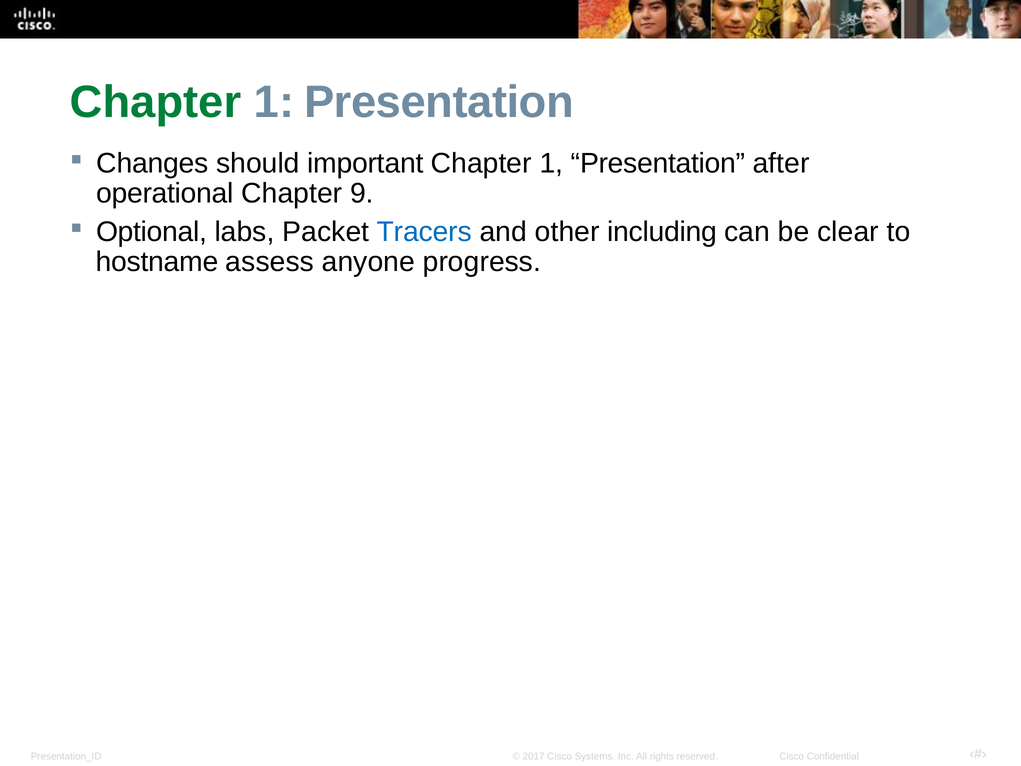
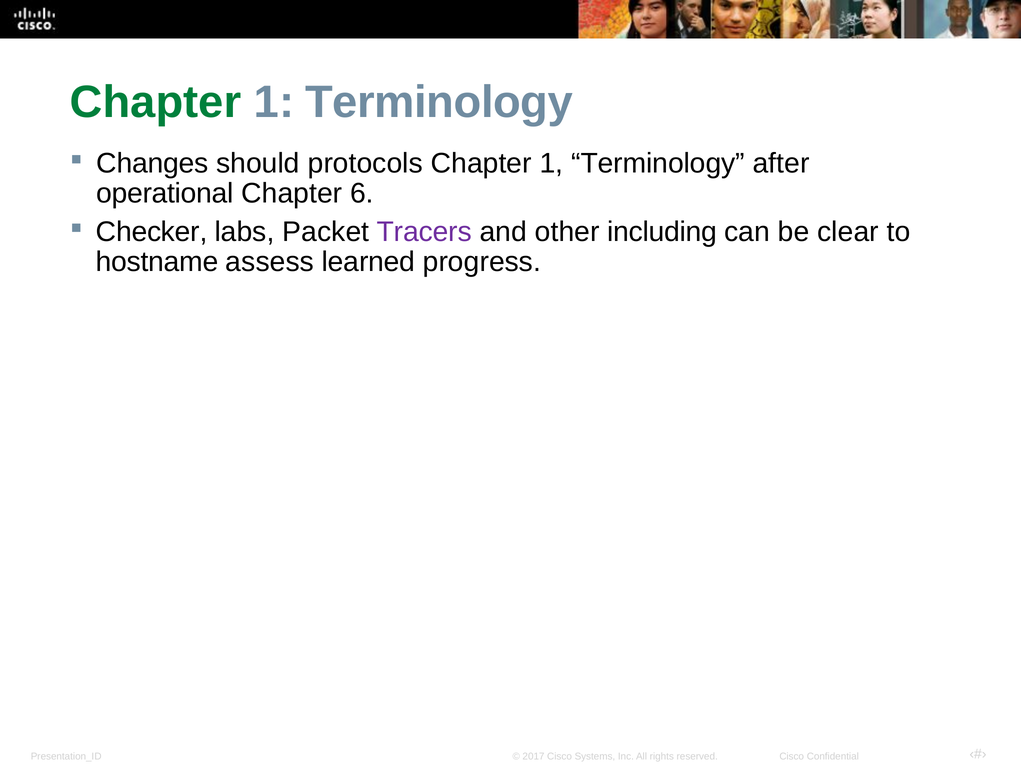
Presentation: Presentation -> Terminology (439, 102)
important: important -> protocols (365, 163)
Presentation: Presentation -> Terminology (658, 163)
9: 9 -> 6 (362, 193)
Optional: Optional -> Checker (152, 232)
Tracers colour: blue -> purple (424, 232)
anyone: anyone -> learned (369, 262)
